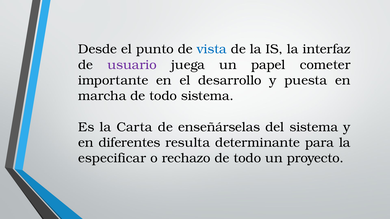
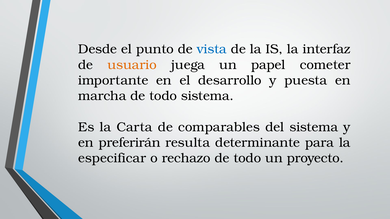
usuario colour: purple -> orange (132, 65)
enseñárselas: enseñárselas -> comparables (219, 127)
diferentes: diferentes -> preferirán (130, 143)
